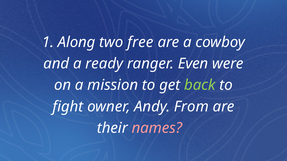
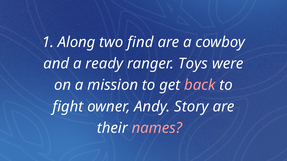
free: free -> find (140, 42)
Even: Even -> Toys (193, 64)
back colour: light green -> pink (200, 85)
From: From -> Story (191, 107)
